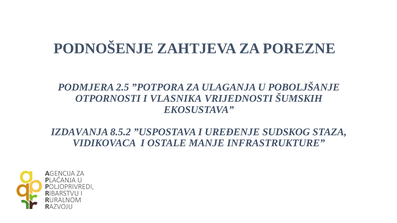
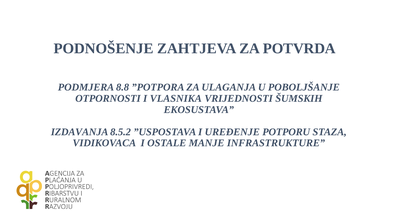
POREZNE: POREZNE -> POTVRDA (299, 49)
2.5: 2.5 -> 8.8 (123, 87)
SUDSKOG: SUDSKOG -> POTPORU (286, 132)
